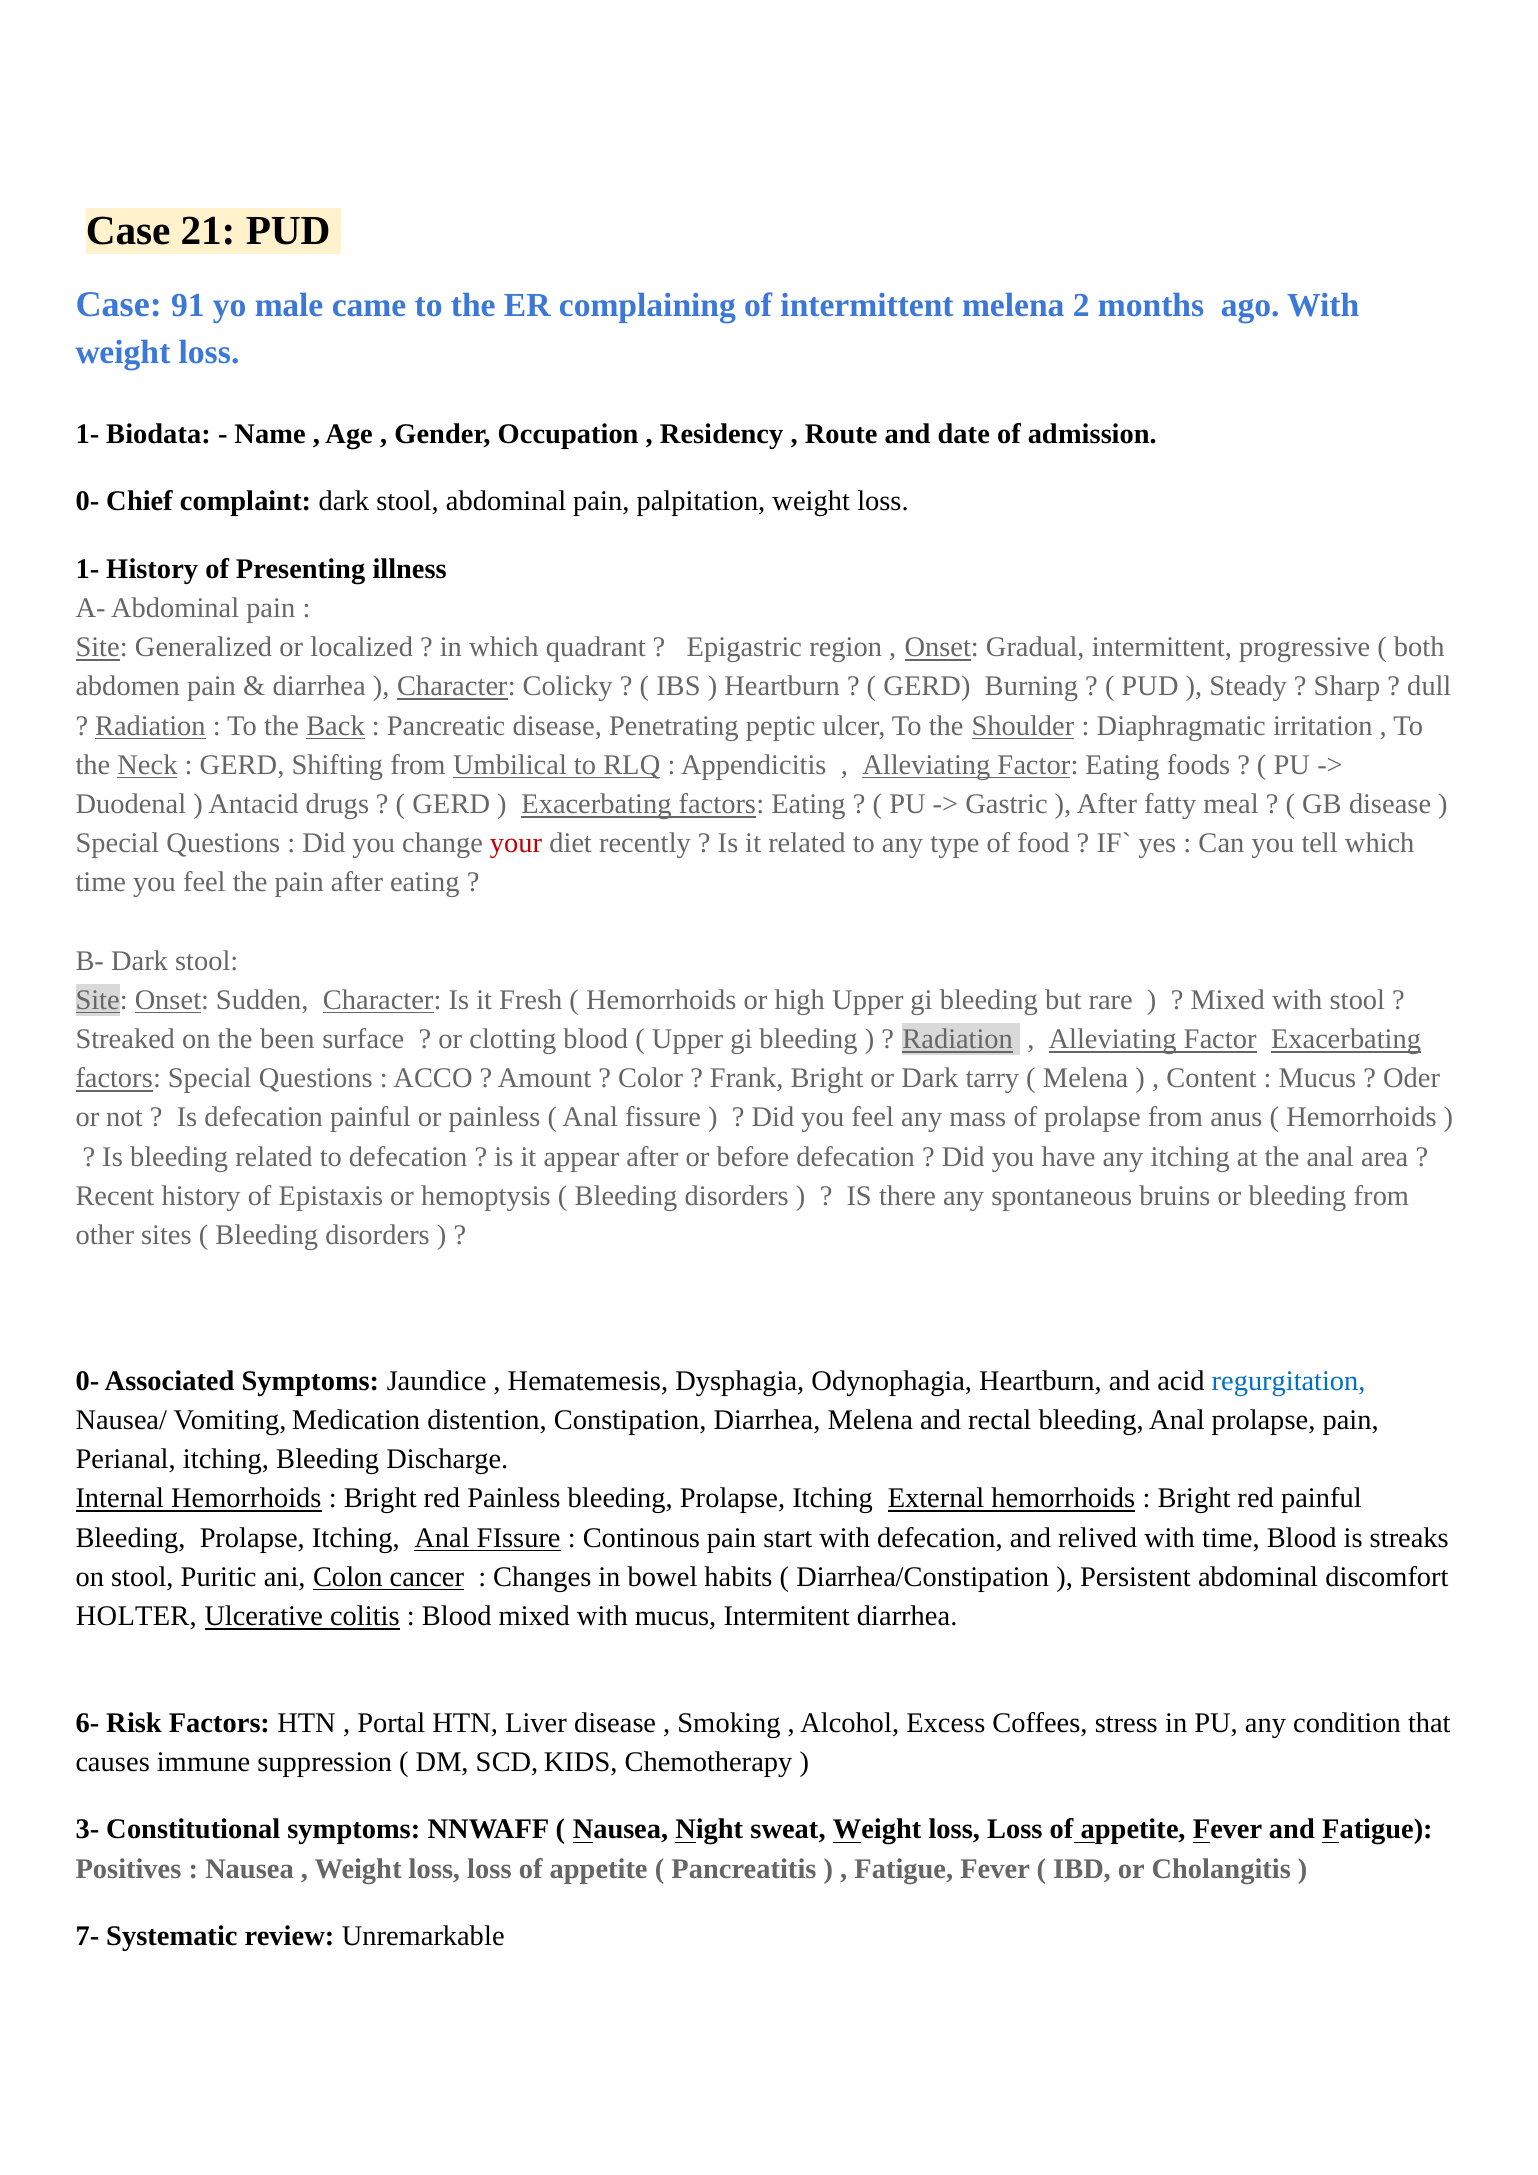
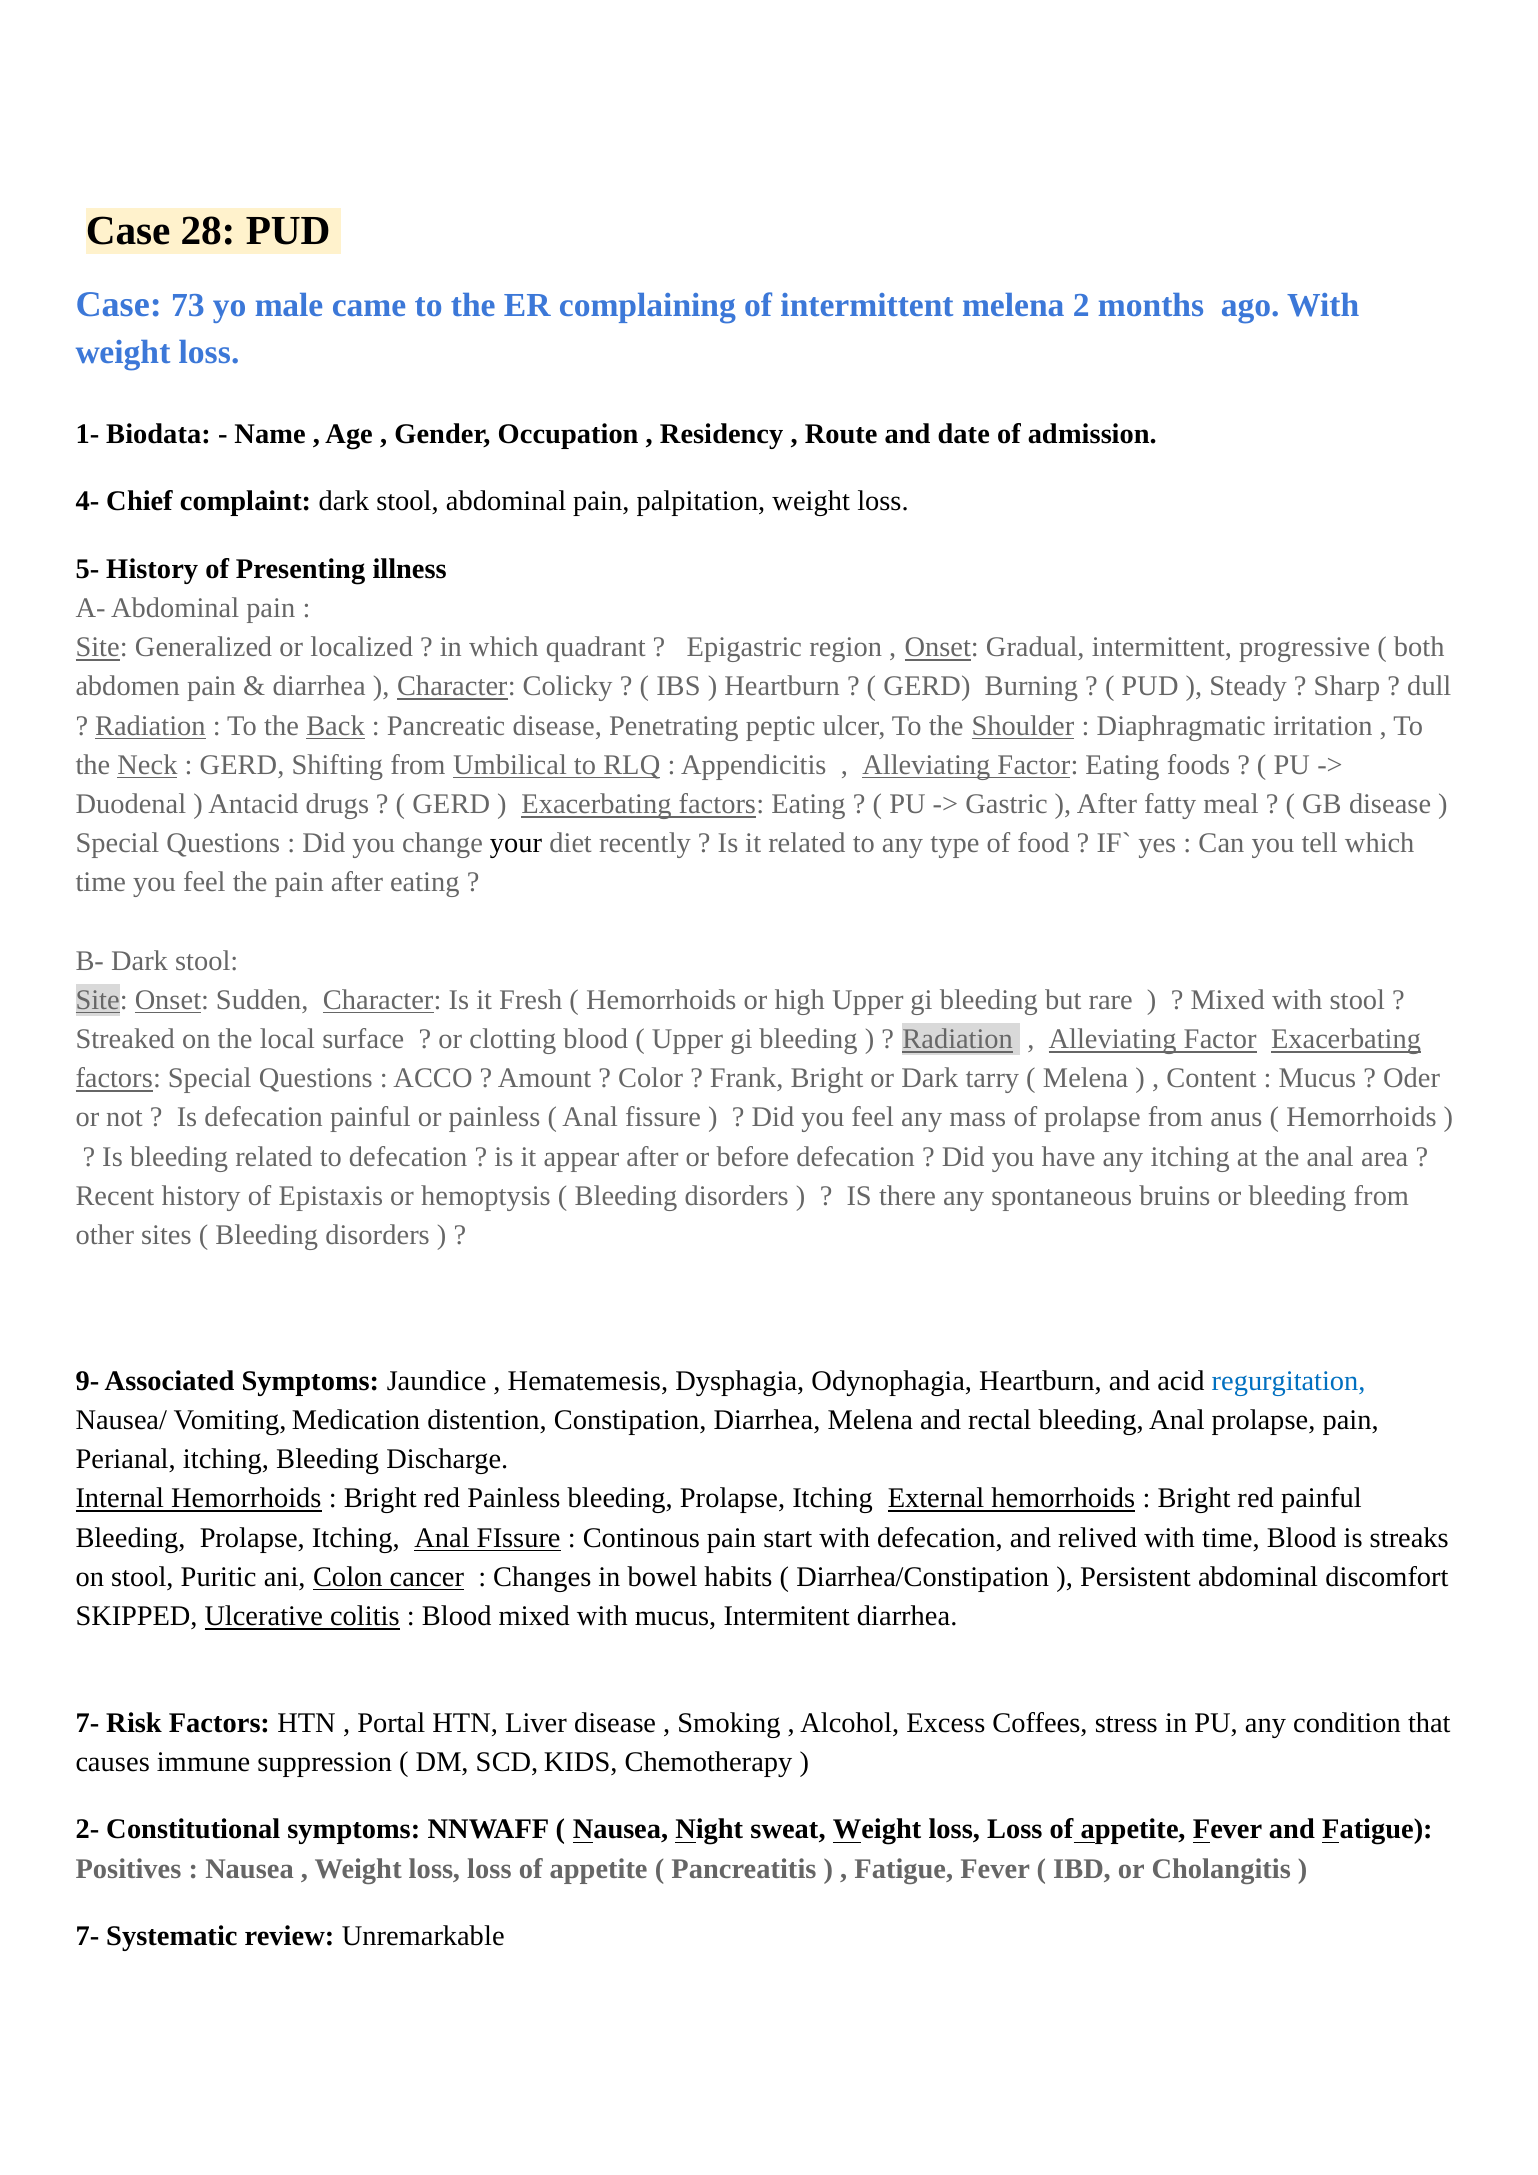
21: 21 -> 28 (208, 231)
91: 91 -> 73 (188, 306)
0-: 0- -> 4- (87, 501)
1-: 1- -> 5- (87, 569)
your colour: red -> black (516, 843)
been: been -> local (287, 1039)
0-: 0- -> 9- (87, 1381)
HOLTER: HOLTER -> SKIPPED (136, 1616)
6-: 6- -> 7- (87, 1723)
3-: 3- -> 2- (87, 1830)
